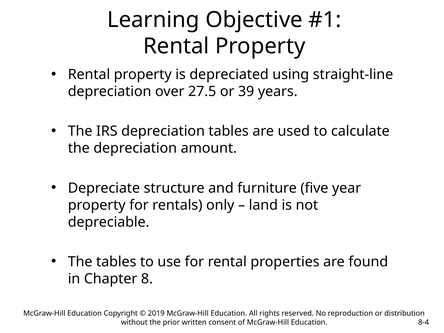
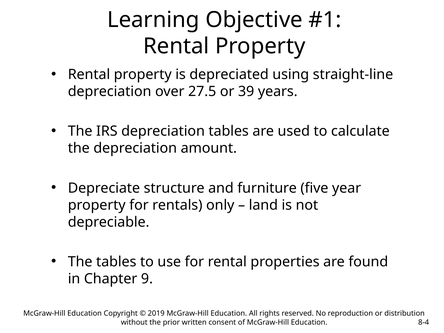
8: 8 -> 9 (147, 279)
